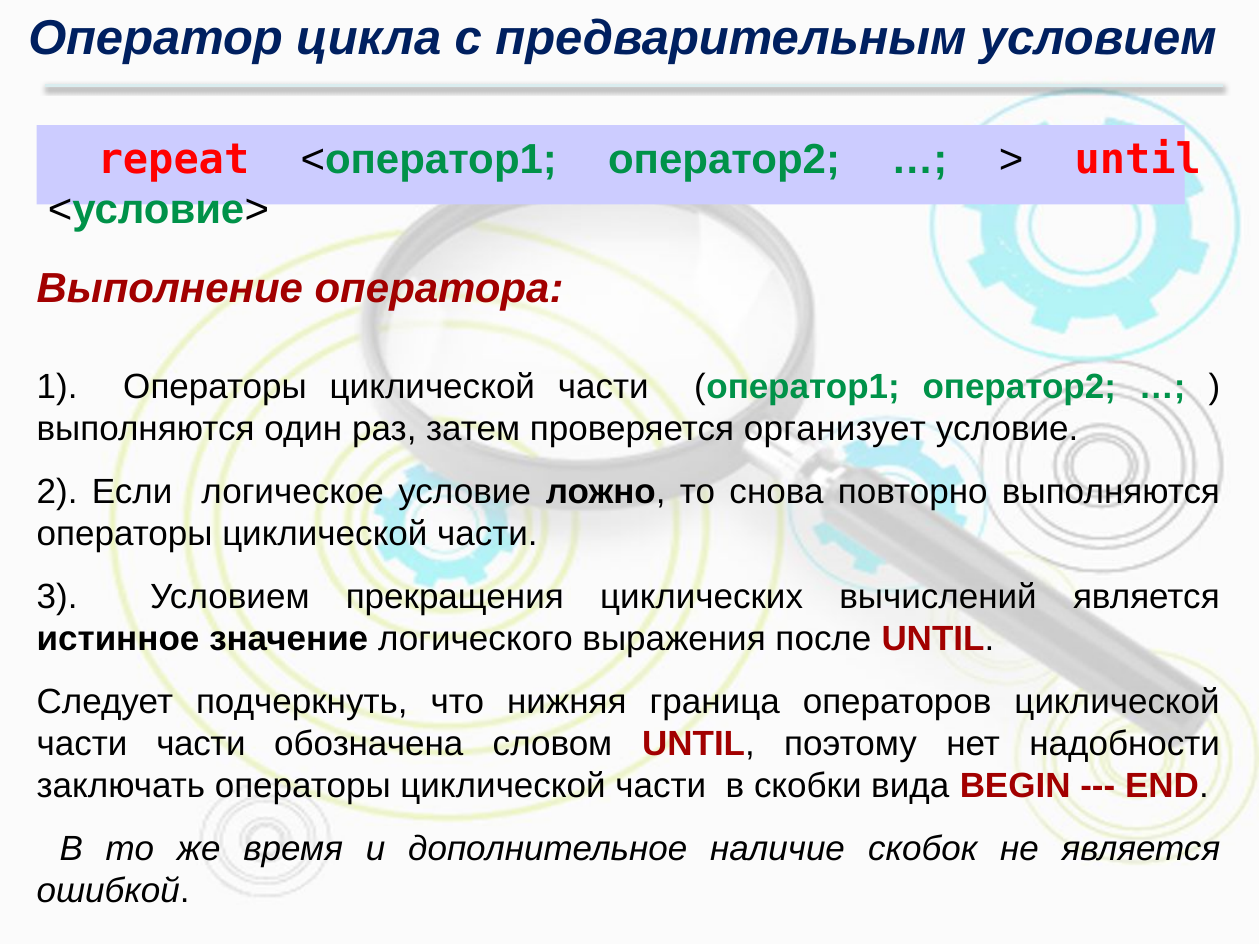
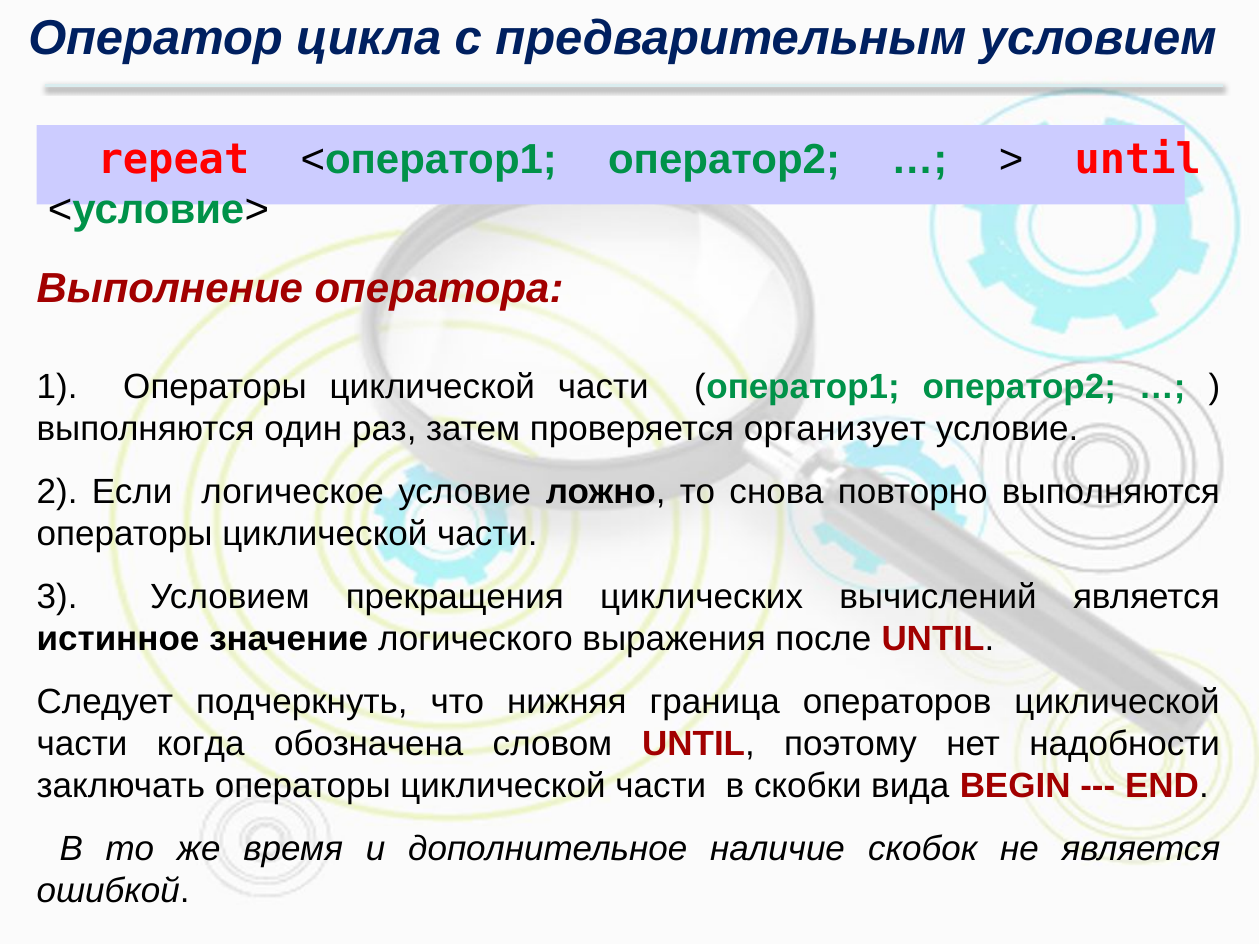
части части: части -> когда (201, 744)
